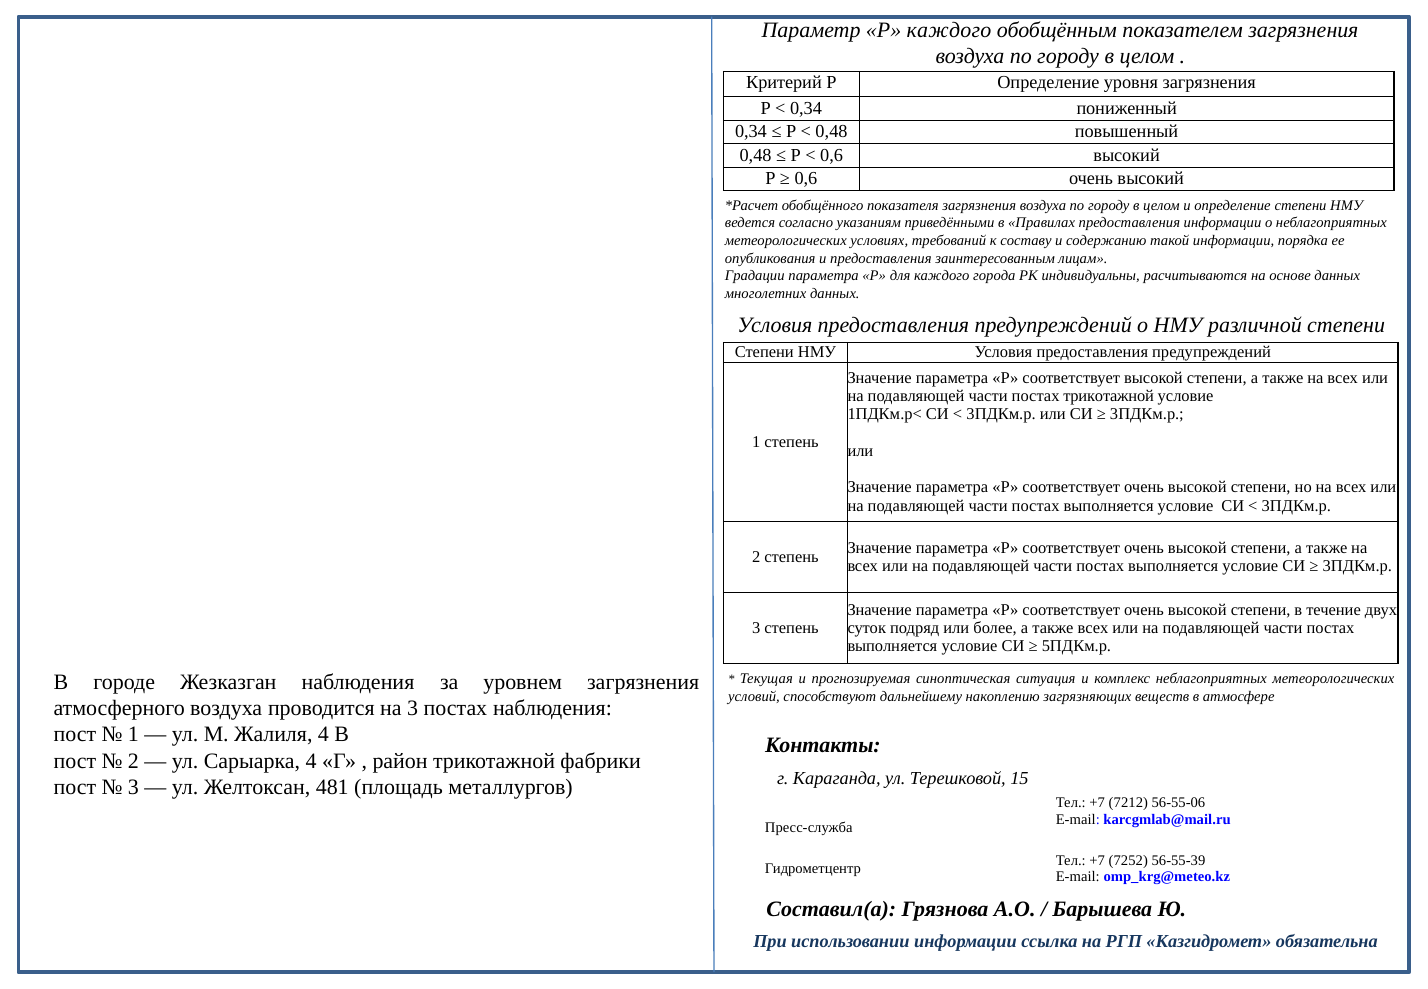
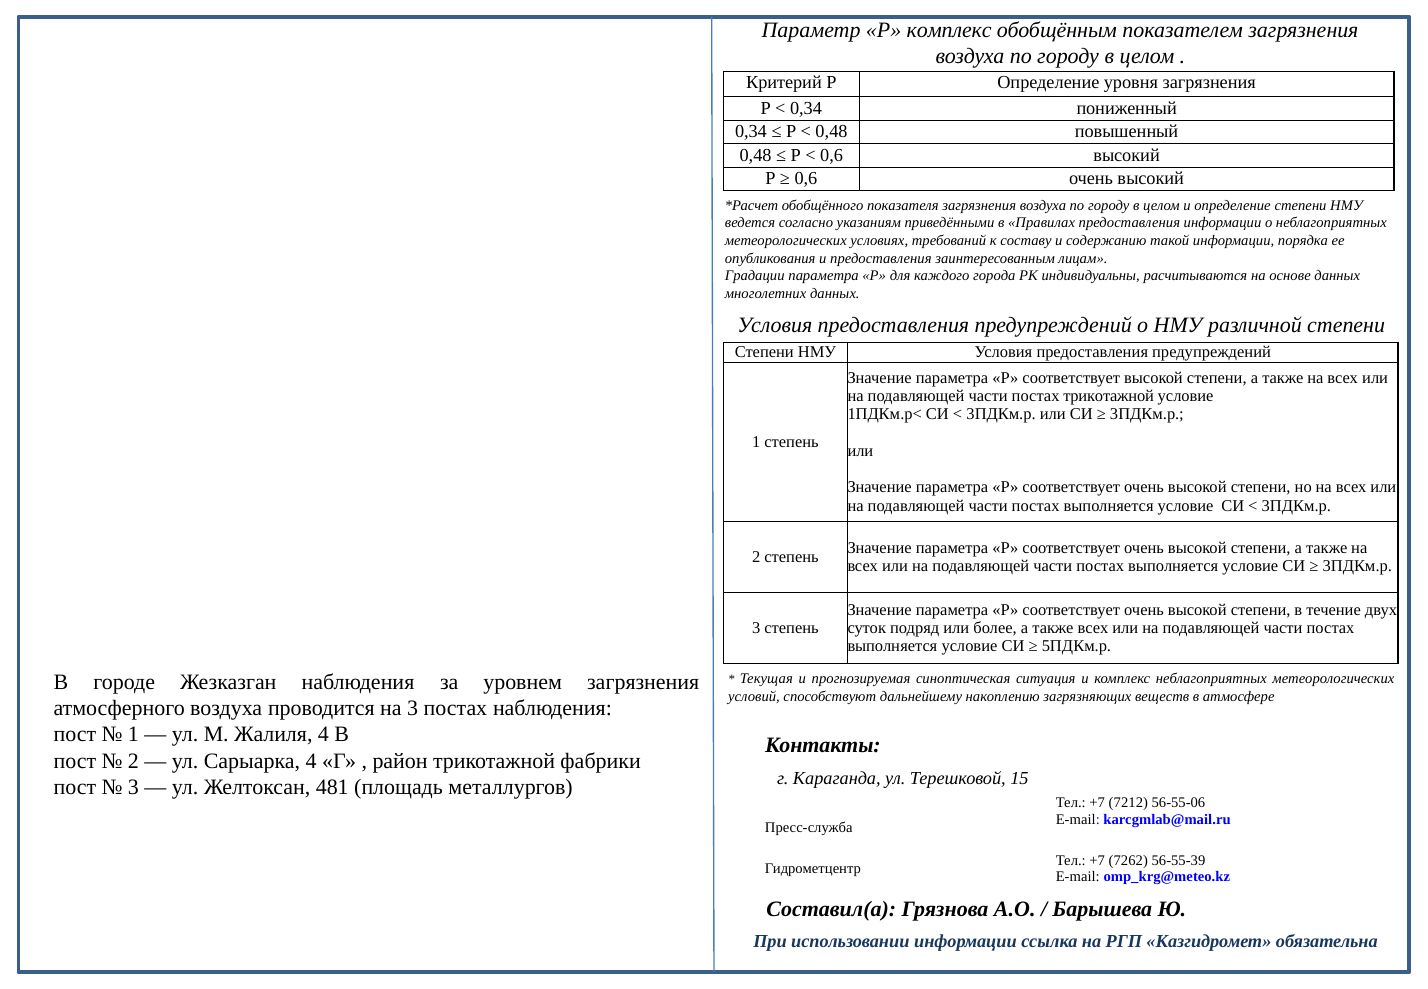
Р каждого: каждого -> комплекс (949, 30)
7252: 7252 -> 7262 (1128, 860)
